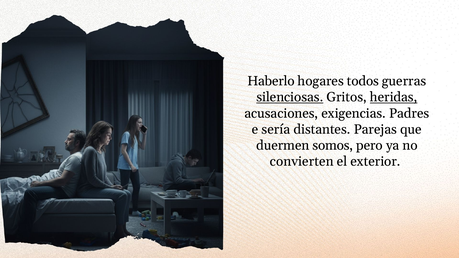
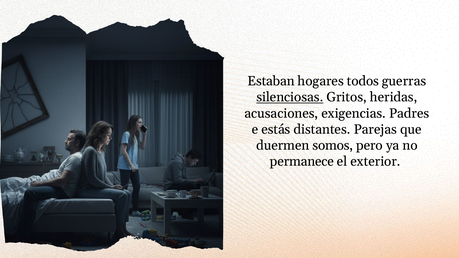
Haberlo: Haberlo -> Estaban (271, 81)
heridas underline: present -> none (394, 97)
sería: sería -> estás (276, 129)
convierten: convierten -> permanece (302, 162)
